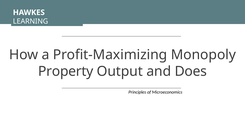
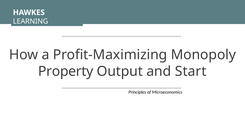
Does: Does -> Start (191, 71)
